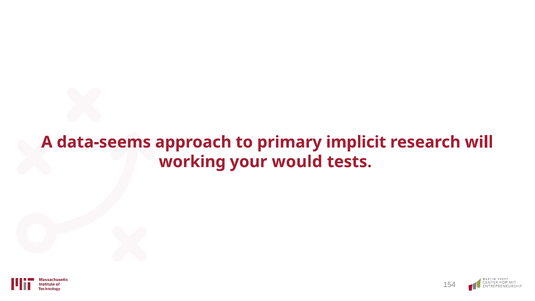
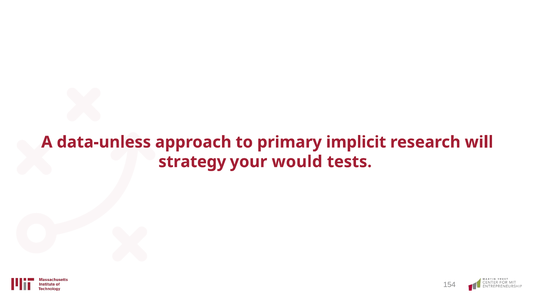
data-seems: data-seems -> data-unless (104, 142)
working: working -> strategy (192, 162)
